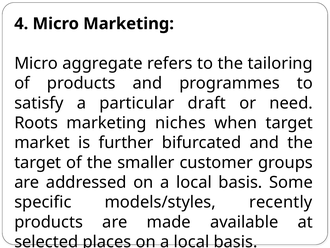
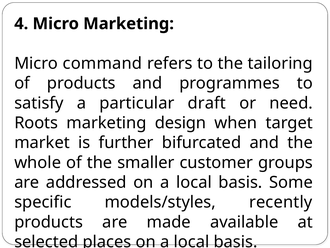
aggregate: aggregate -> command (102, 63)
niches: niches -> design (181, 123)
target: target -> whole (38, 162)
